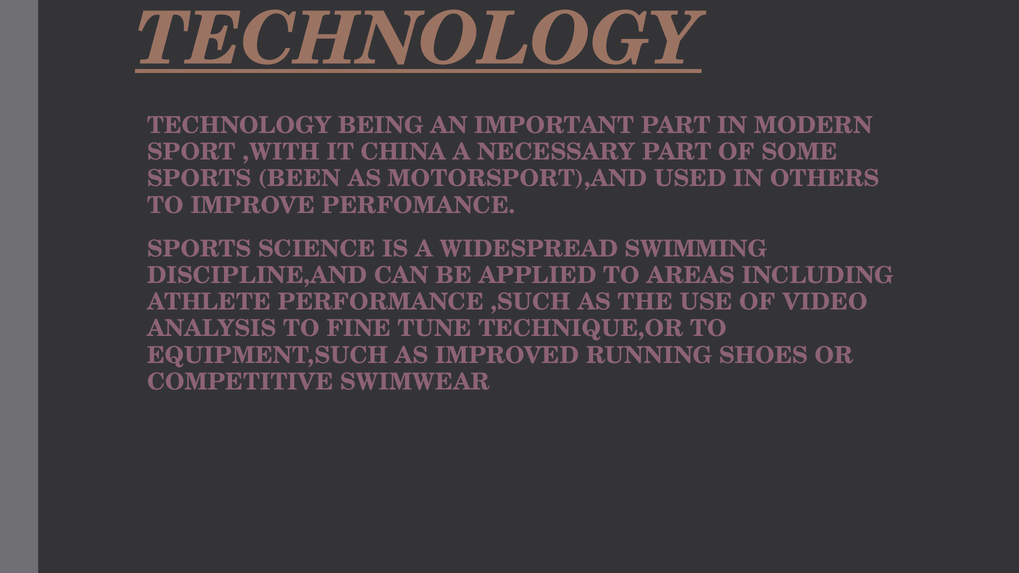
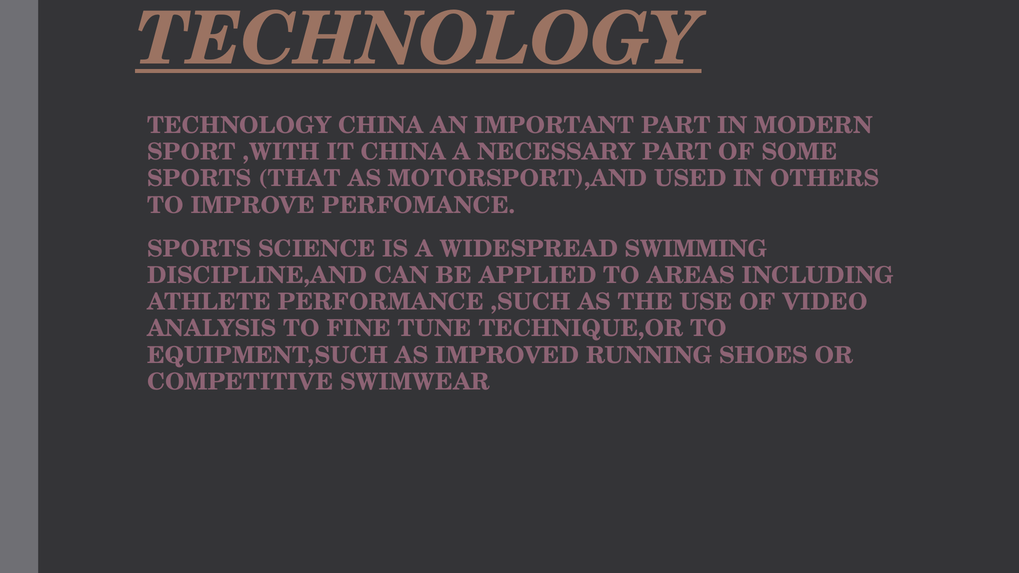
TECHNOLOGY BEING: BEING -> CHINA (381, 126)
BEEN: BEEN -> THAT (300, 179)
